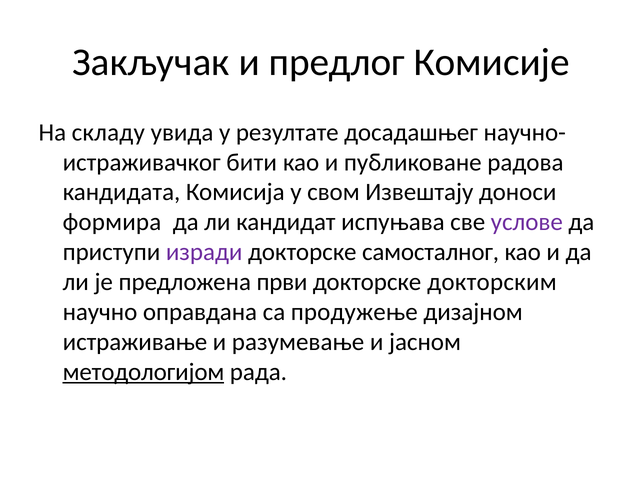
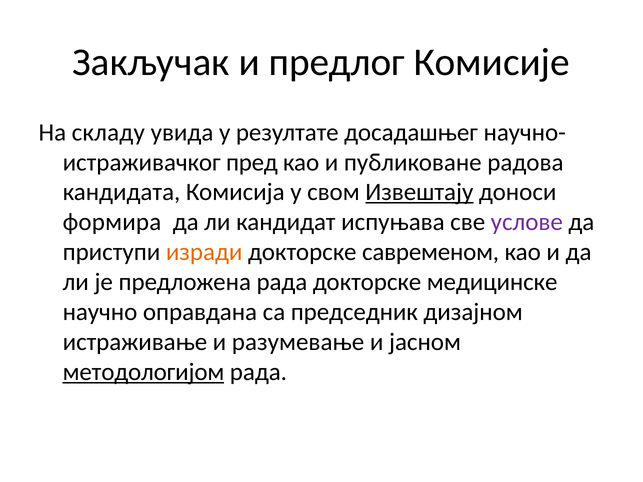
бити: бити -> пред (252, 162)
Извештају underline: none -> present (419, 192)
изради colour: purple -> orange (204, 252)
самосталног: самосталног -> савременом (431, 252)
предложена први: први -> рада (282, 282)
докторским: докторским -> медицинске (492, 282)
продужење: продужење -> председник (354, 312)
